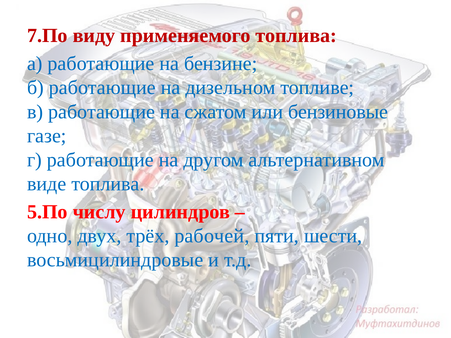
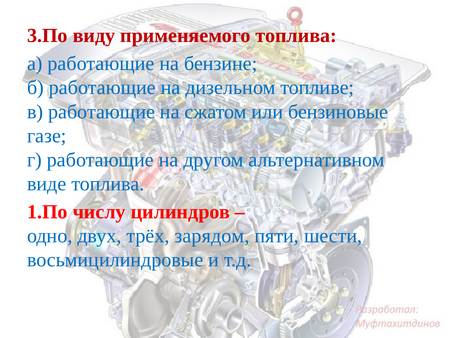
7.По: 7.По -> 3.По (47, 36)
5.По: 5.По -> 1.По (47, 212)
рабочей: рабочей -> зарядом (212, 236)
